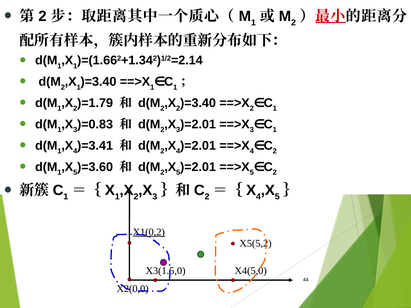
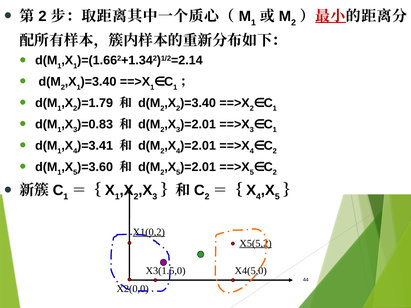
X5(5,2 underline: none -> present (256, 244)
